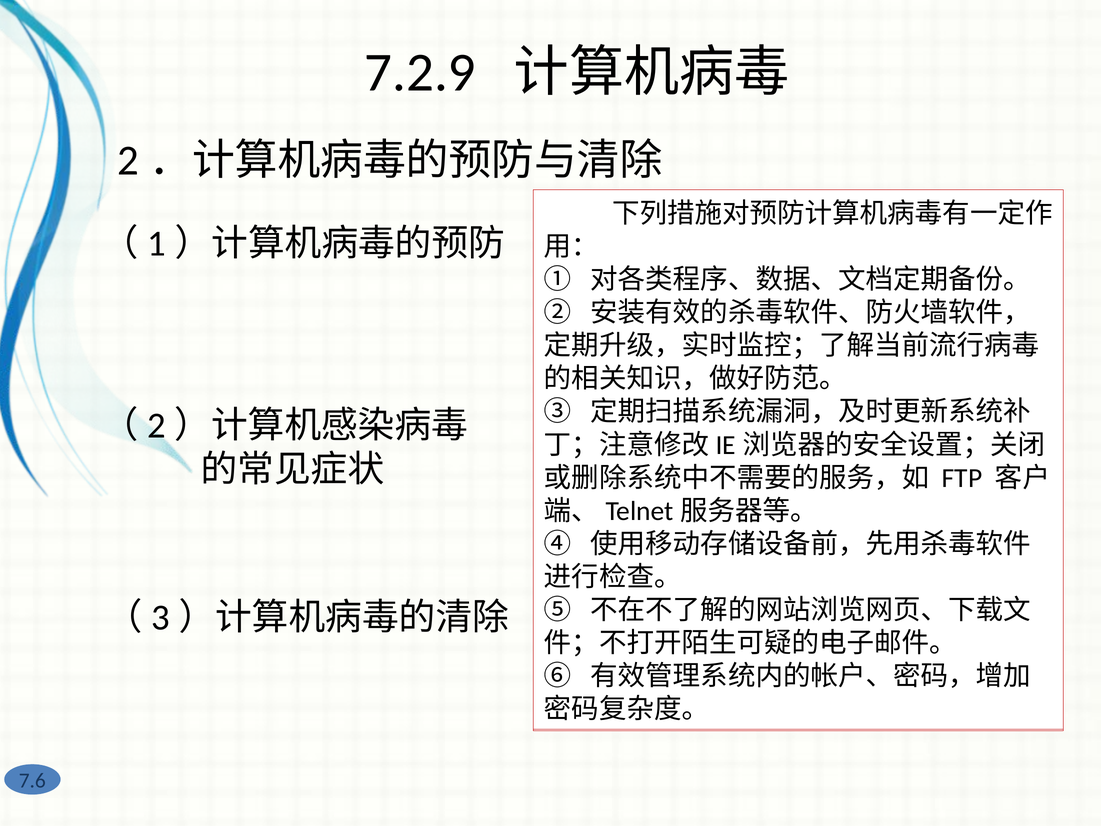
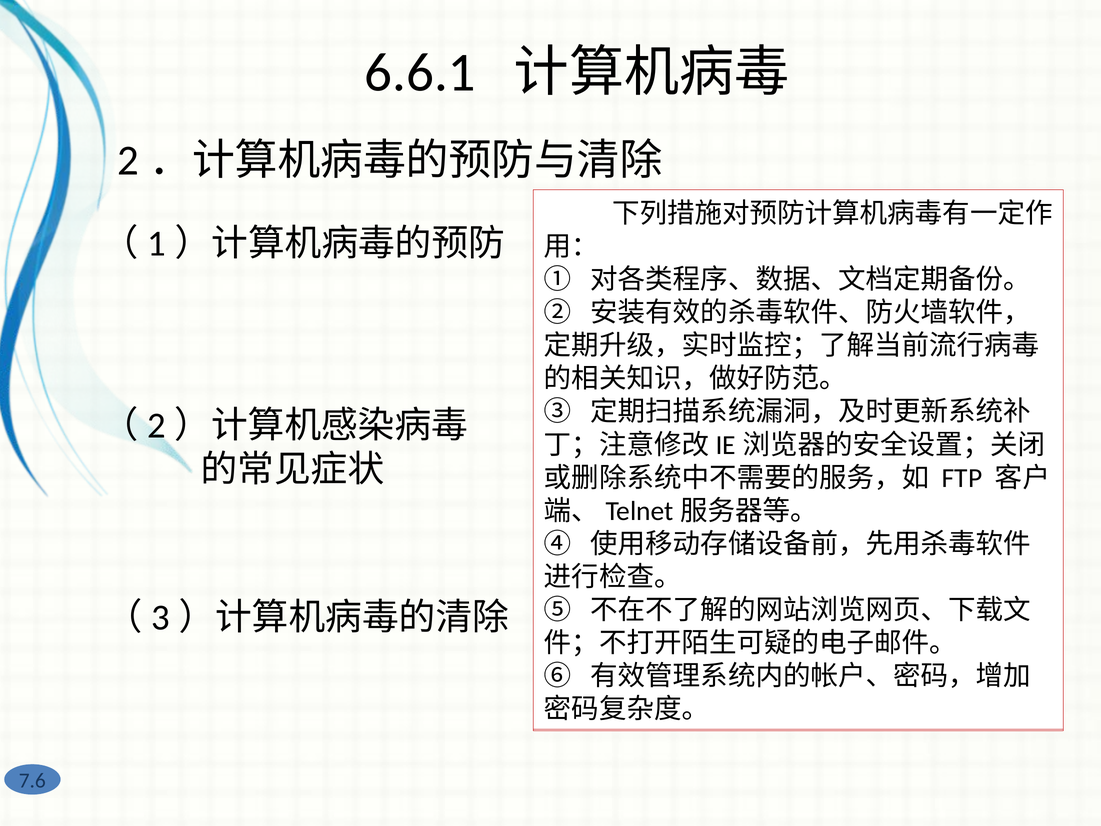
7.2.9: 7.2.9 -> 6.6.1 (420, 73)
